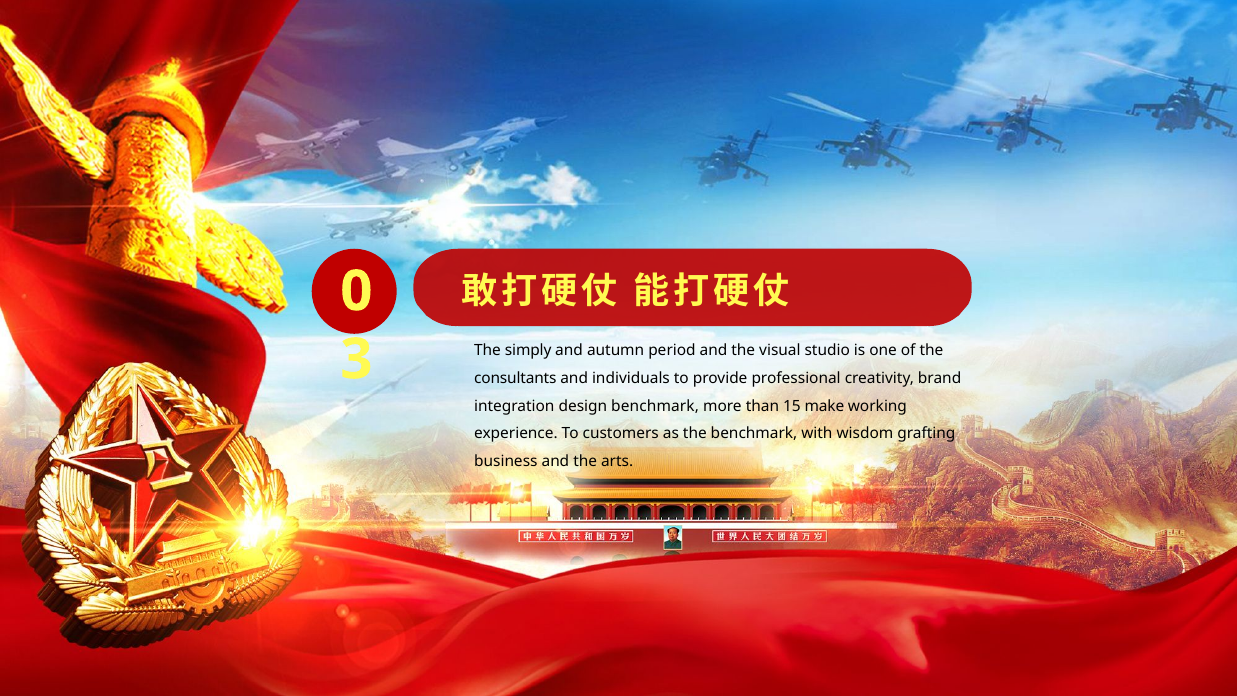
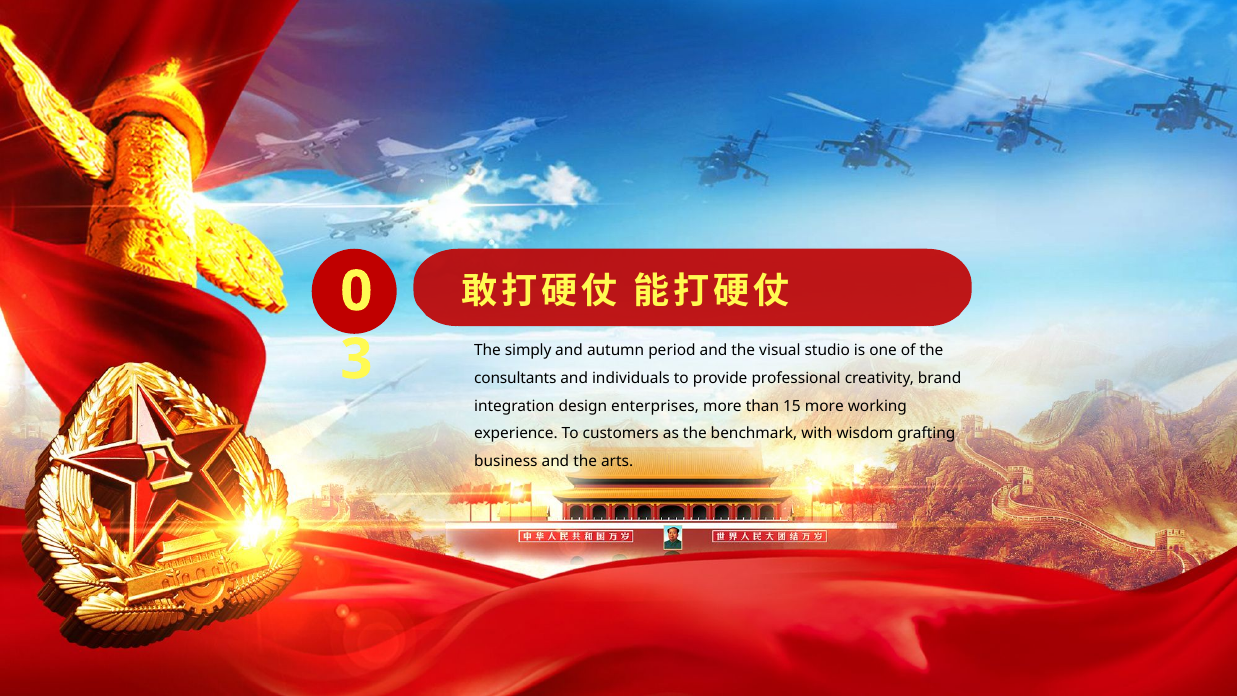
design benchmark: benchmark -> enterprises (655, 406)
15 make: make -> more (824, 406)
